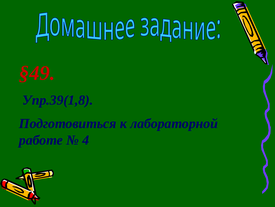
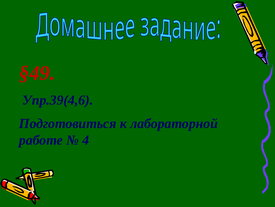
Упр.39(1,8: Упр.39(1,8 -> Упр.39(4,6 (58, 100)
